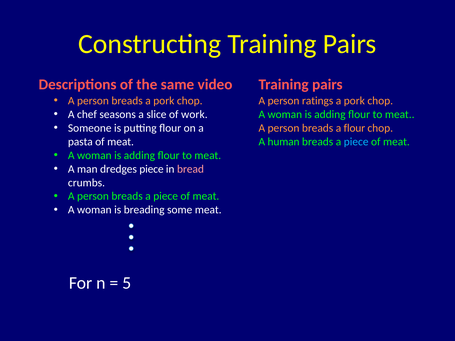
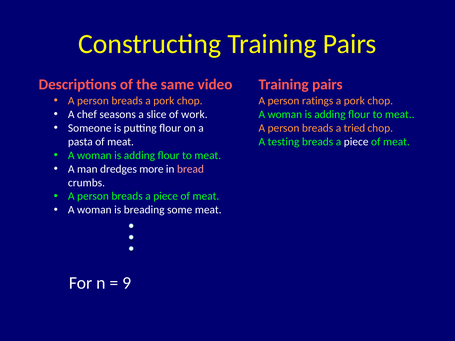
a flour: flour -> tried (354, 128)
human: human -> testing (283, 142)
piece colour: light blue -> white (356, 142)
dredges piece: piece -> more (151, 169)
5: 5 -> 9 (127, 283)
